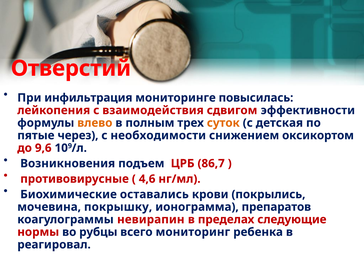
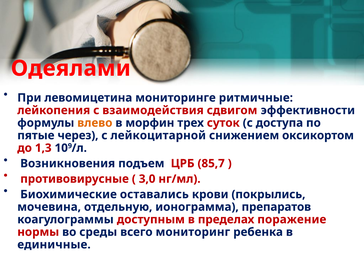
Отверстий: Отверстий -> Одеялами (71, 68)
инфильтрация: инфильтрация -> левомицетина (88, 98)
повысилась: повысилась -> ритмичные (256, 98)
полным: полным -> морфин (150, 123)
суток colour: orange -> red (223, 123)
детская: детская -> доступа (279, 123)
необходимости: необходимости -> лейкоцитарной (158, 135)
9,6: 9,6 -> 1,3 (43, 148)
86,7: 86,7 -> 85,7 (211, 163)
4,6: 4,6 -> 3,0 (147, 179)
покрышку: покрышку -> отдельную (118, 207)
невирапин: невирапин -> доступным (151, 219)
следующие: следующие -> поражение (292, 219)
рубцы: рубцы -> среды (98, 232)
реагировал: реагировал -> единичные (54, 245)
